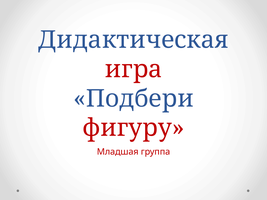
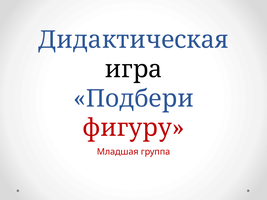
игра colour: red -> black (134, 69)
